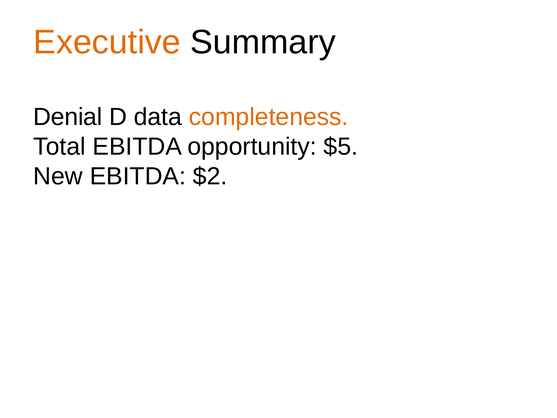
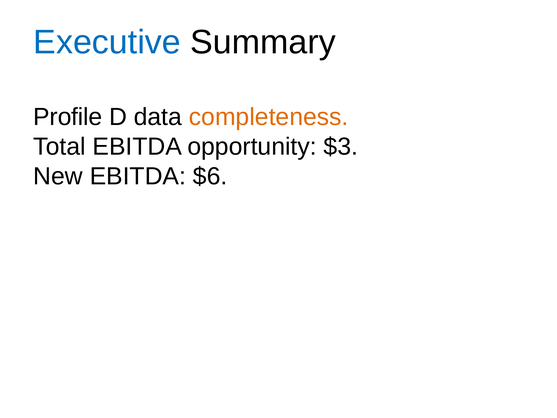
Executive colour: orange -> blue (107, 42)
Denial: Denial -> Profile (68, 117)
$5: $5 -> $3 (341, 147)
$2: $2 -> $6 (210, 176)
